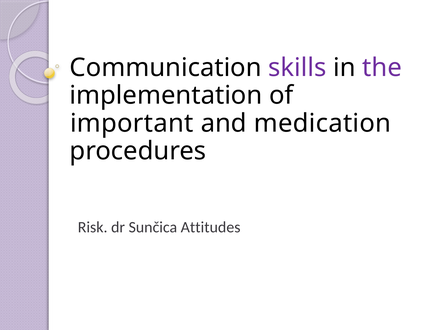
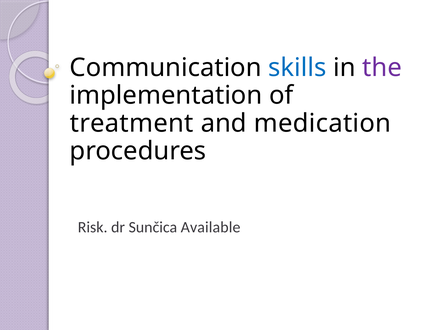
skills colour: purple -> blue (297, 68)
important: important -> treatment (132, 123)
Attitudes: Attitudes -> Available (211, 227)
